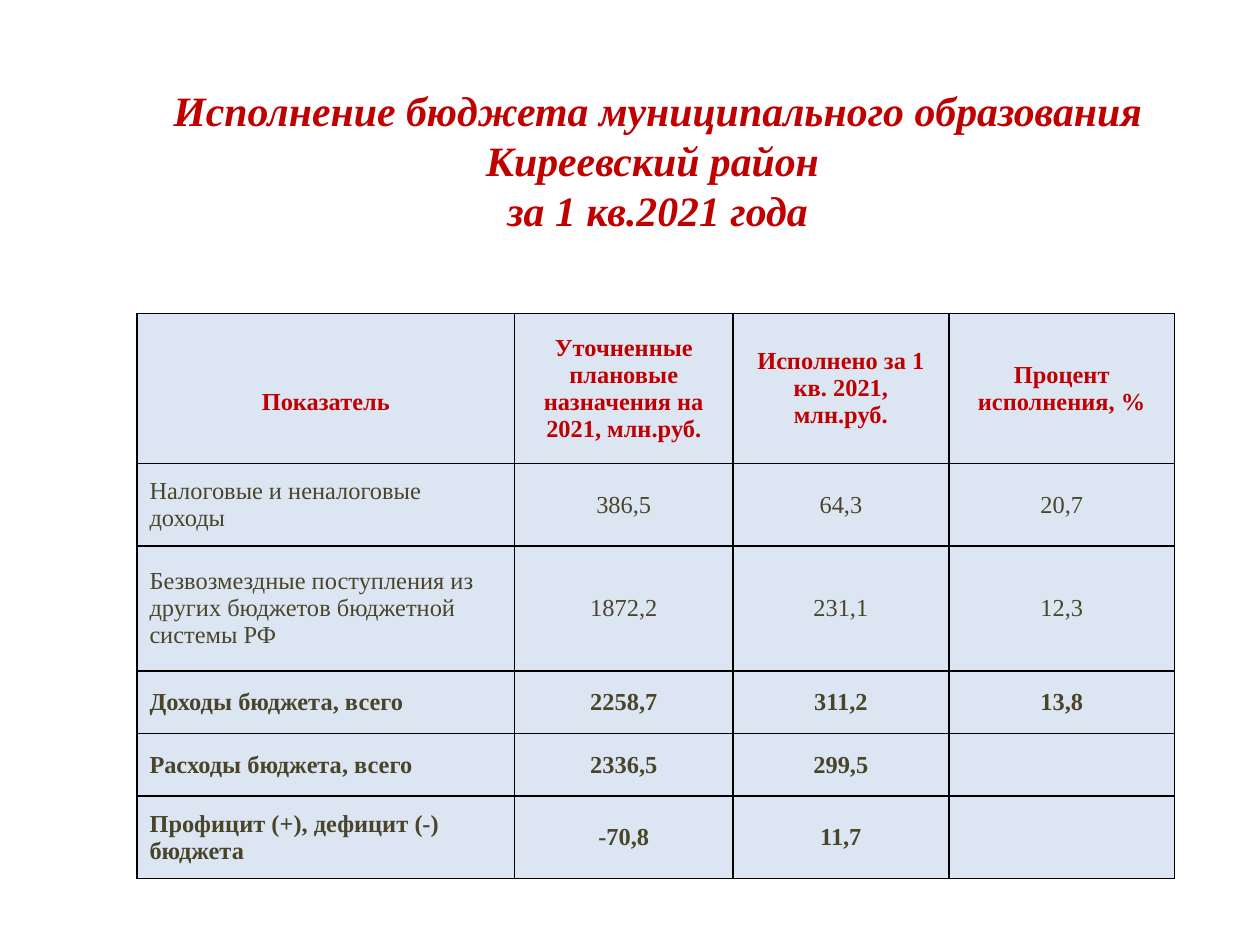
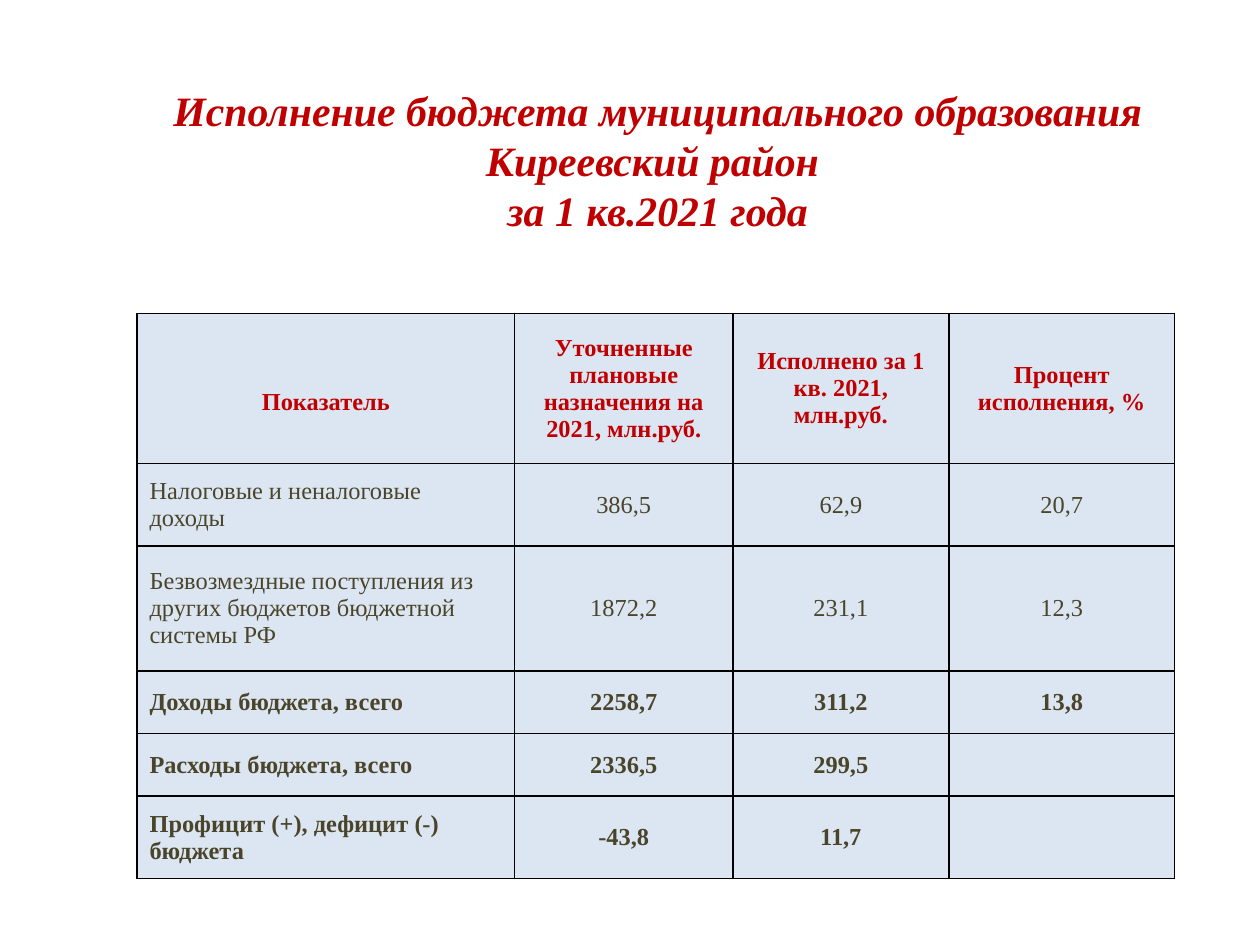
64,3: 64,3 -> 62,9 (841, 505)
-70,8: -70,8 -> -43,8 (624, 837)
